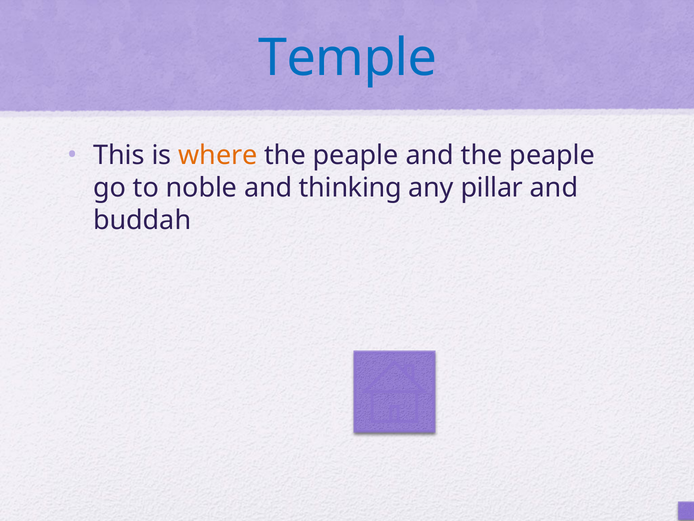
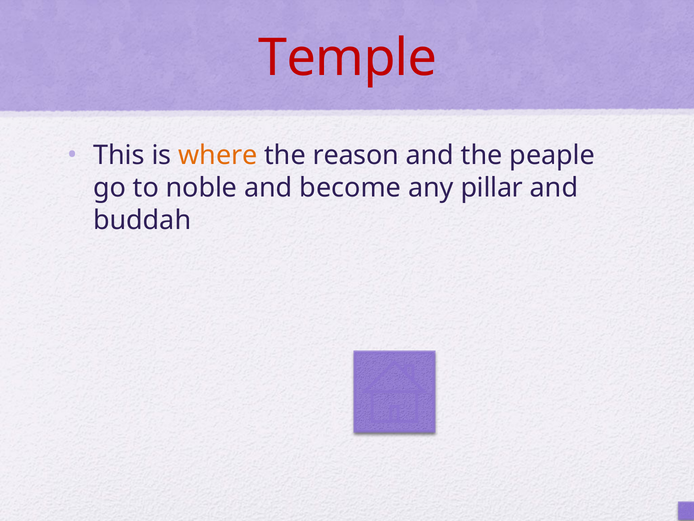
Temple colour: blue -> red (348, 58)
peaple: peaple -> reason (356, 155)
thinking: thinking -> become (350, 188)
